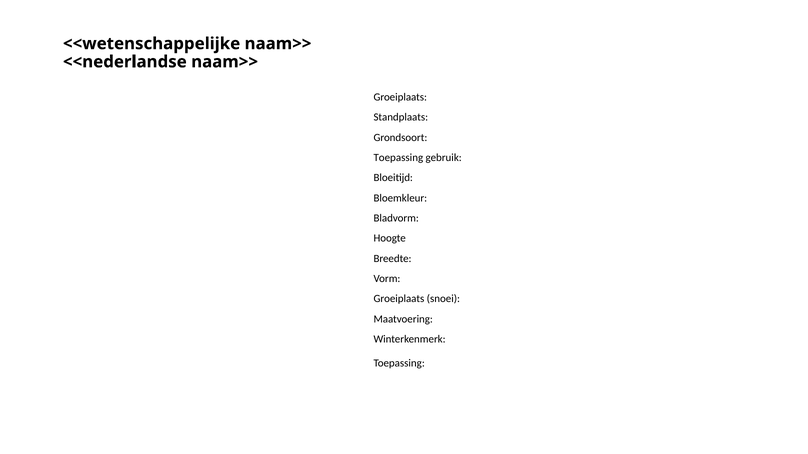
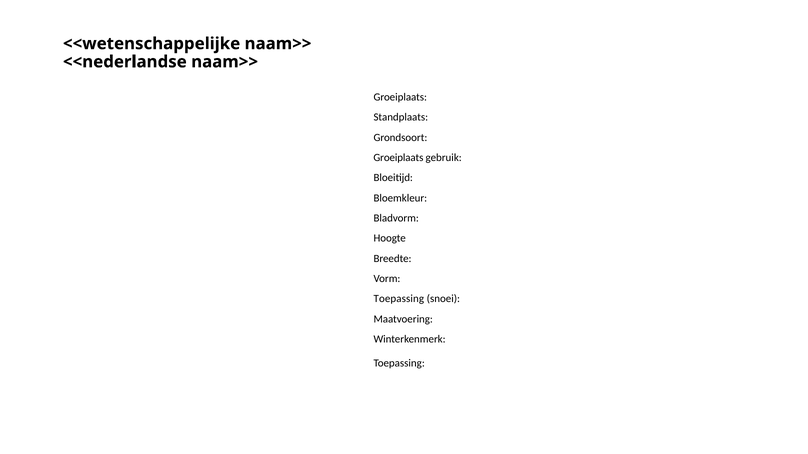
Toepassing: Toepassing -> Groeiplaats (398, 158)
Groeiplaats: Groeiplaats -> Toepassing (399, 299)
